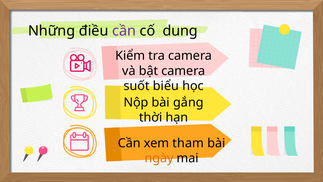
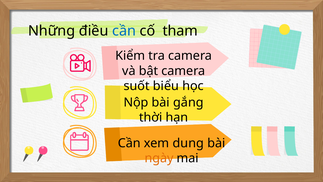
cần colour: purple -> blue (124, 31)
dung: dung -> tham (180, 31)
tham: tham -> dung (188, 143)
